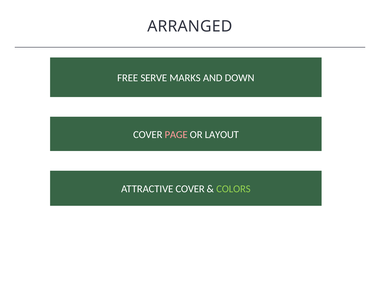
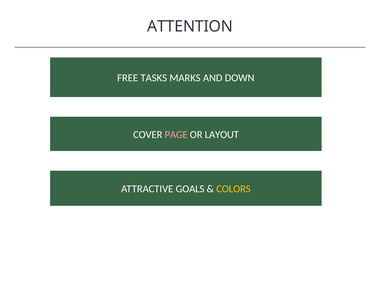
ARRANGED: ARRANGED -> ATTENTION (190, 27)
SERVE: SERVE -> TASKS (154, 78)
ATTRACTIVE COVER: COVER -> GOALS (190, 189)
COLORS colour: light green -> yellow (233, 189)
